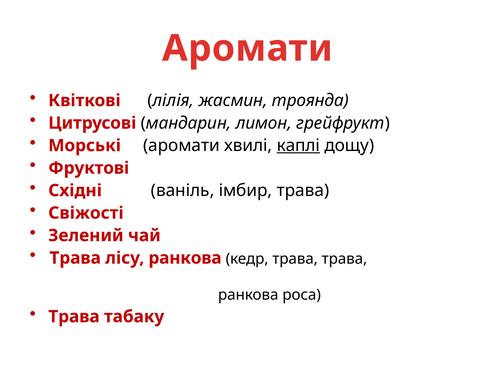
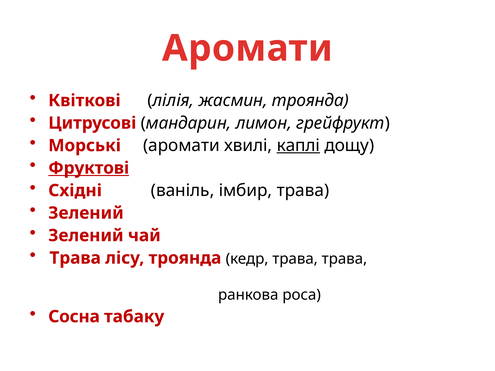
Фруктові underline: none -> present (89, 168)
Свіжості: Свіжості -> Зелений (86, 213)
лісу ранкова: ранкова -> троянда (185, 258)
Трава: Трава -> Сосна (74, 317)
